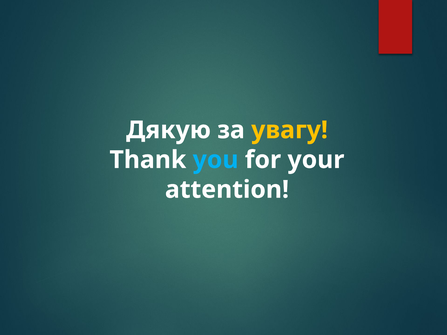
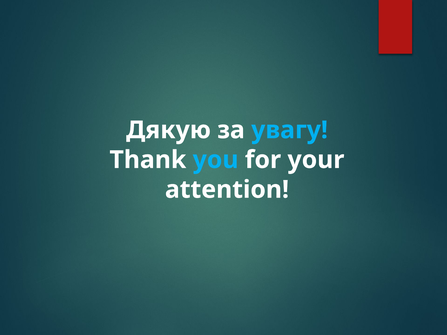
увагу colour: yellow -> light blue (290, 130)
